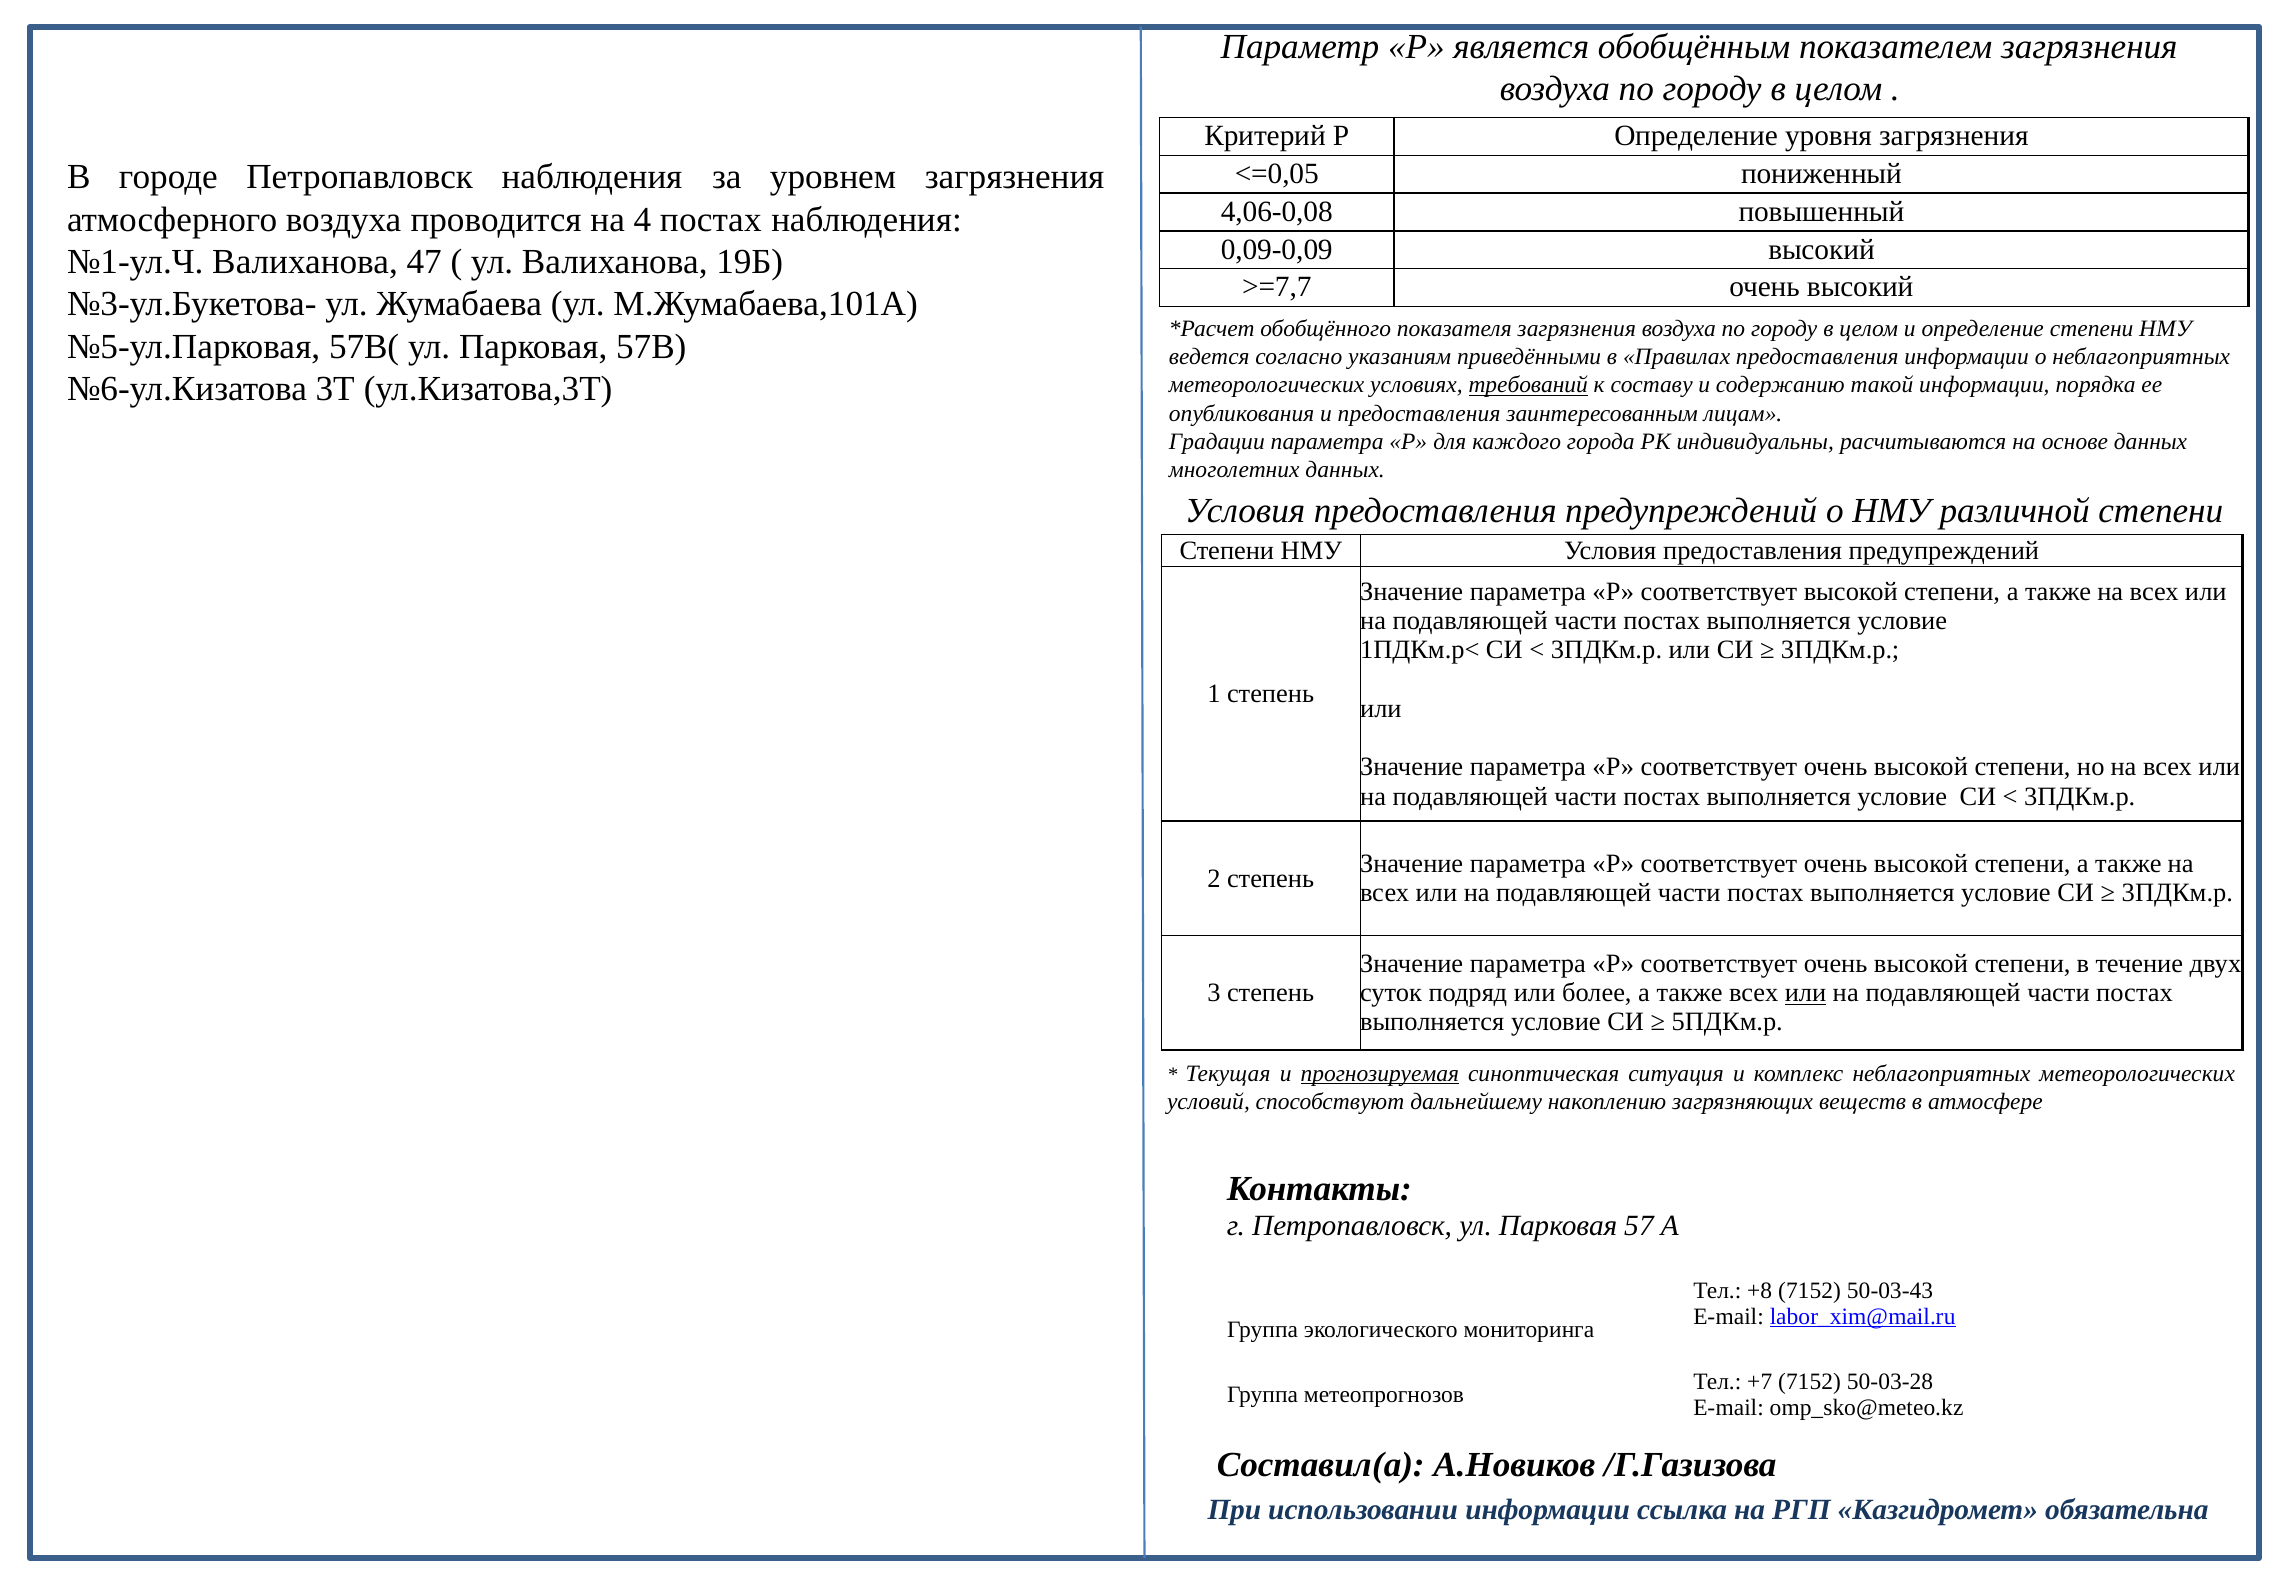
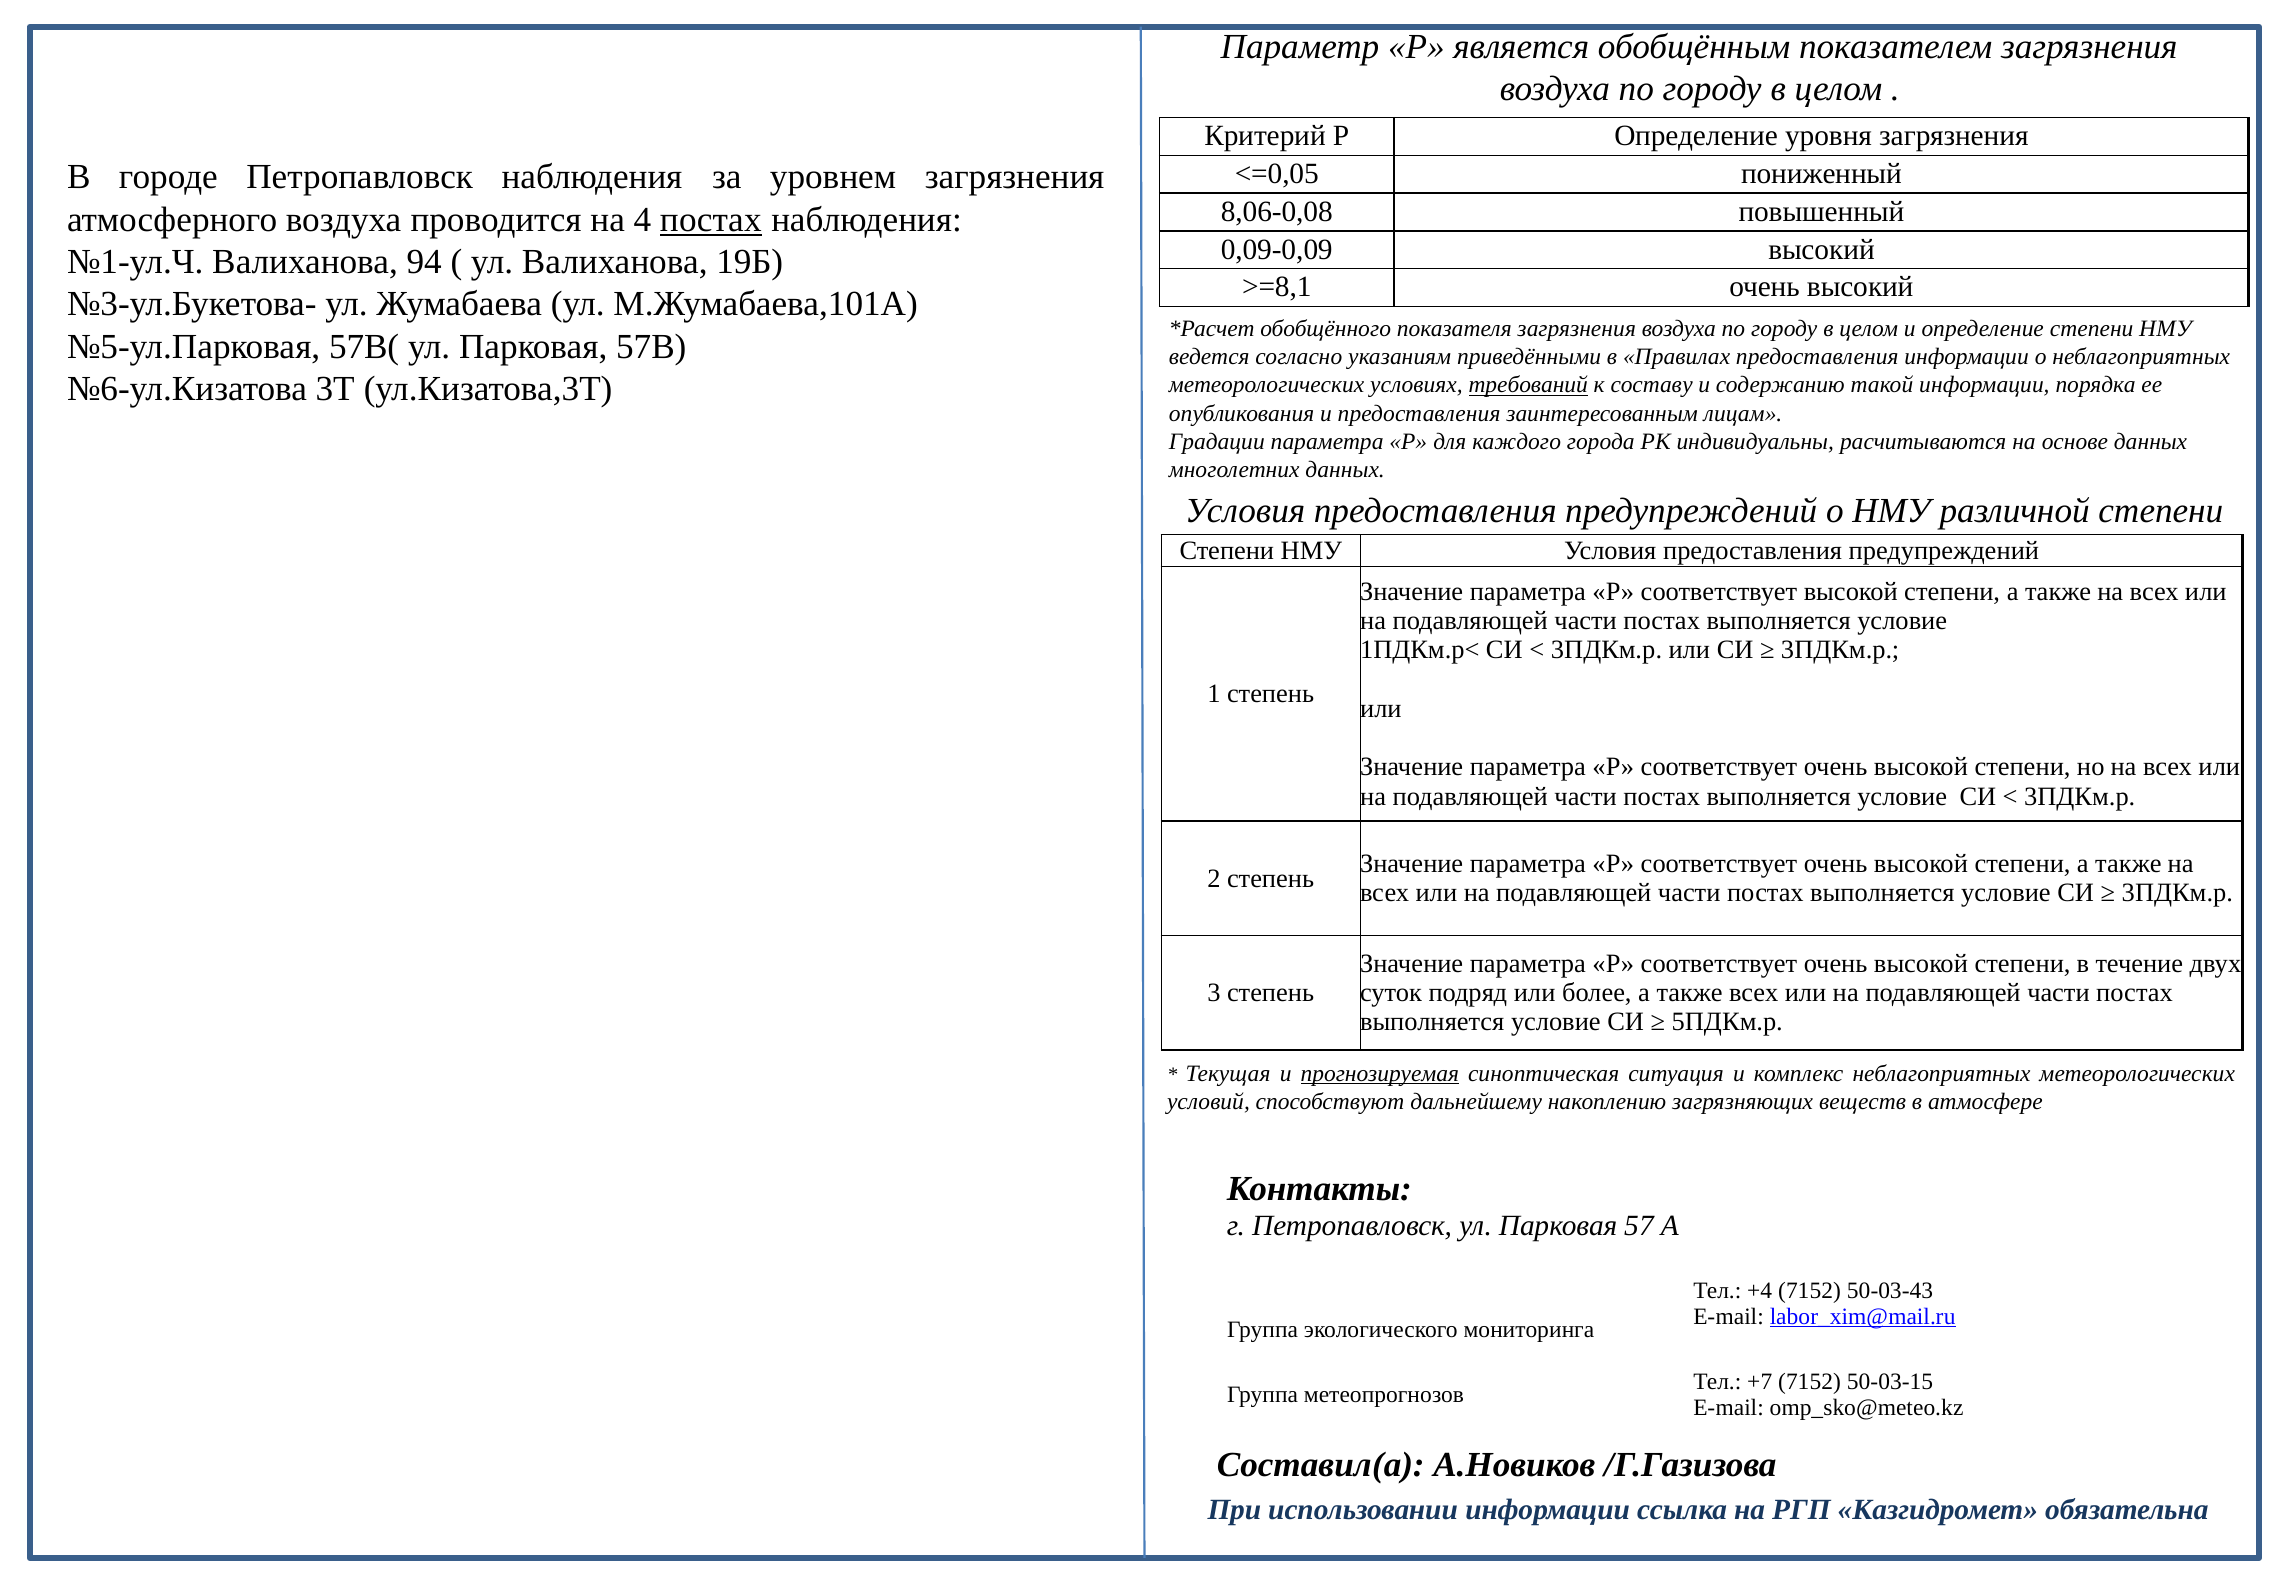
4,06-0,08: 4,06-0,08 -> 8,06-0,08 (1277, 212)
постах underline: none -> present (711, 220)
47: 47 -> 94 (424, 262)
>=7,7: >=7,7 -> >=8,1 (1277, 287)
или underline: present -> none (1806, 993)
+8: +8 -> +4 (1760, 1290)
50-03-28: 50-03-28 -> 50-03-15 (1890, 1382)
